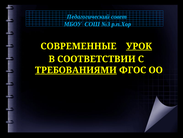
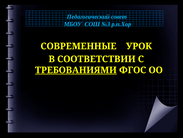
УРОК underline: present -> none (139, 46)
